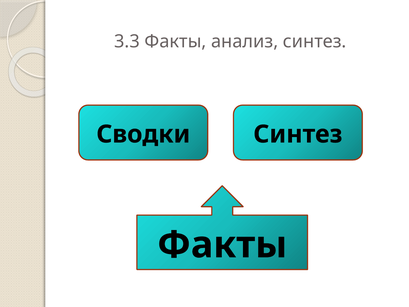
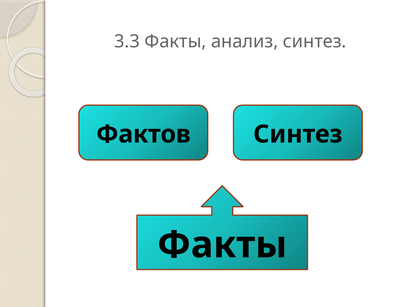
Сводки: Сводки -> Фактов (143, 134)
